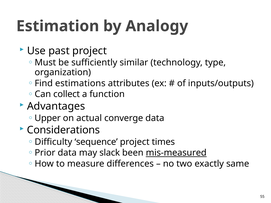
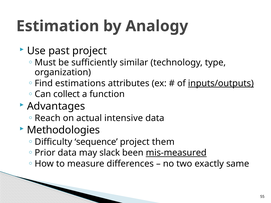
inputs/outputs underline: none -> present (221, 83)
Upper: Upper -> Reach (48, 118)
converge: converge -> intensive (124, 118)
Considerations: Considerations -> Methodologies (63, 130)
times: times -> them (163, 142)
